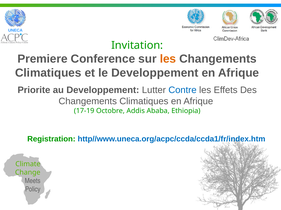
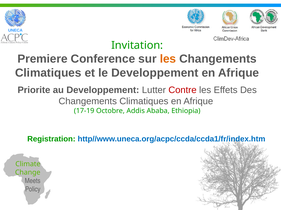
Contre colour: blue -> red (183, 90)
